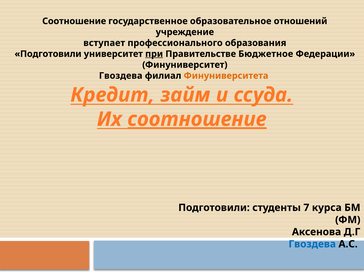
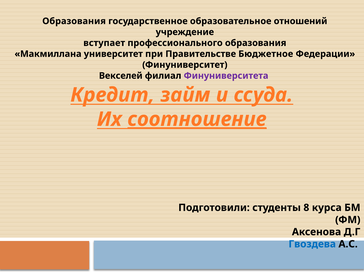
Соотношение: Соотношение -> Образования (74, 21)
Подготовили: Подготовили -> Макмиллана (48, 54)
при underline: present -> none (154, 54)
Гвоздева: Гвоздева -> Векселей (121, 76)
Финуниверситета colour: orange -> purple (226, 76)
7: 7 -> 8 (306, 208)
